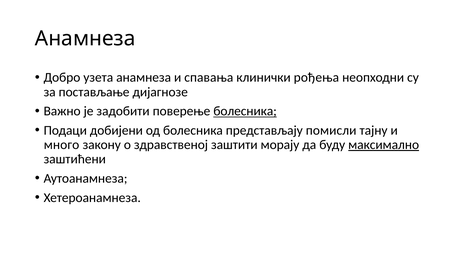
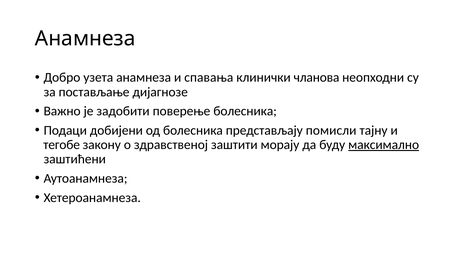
рођења: рођења -> чланова (317, 78)
болесника underline: present -> none (245, 111)
много: много -> тегобе (62, 145)
